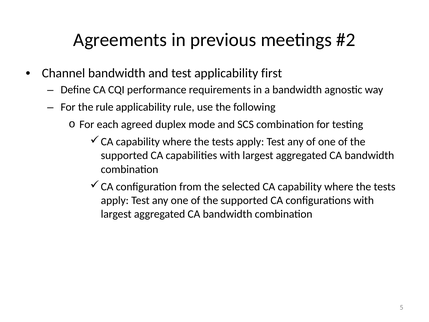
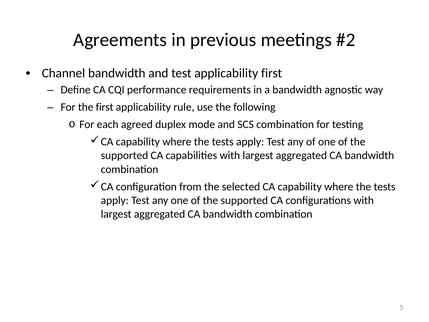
the rule: rule -> first (105, 107)
